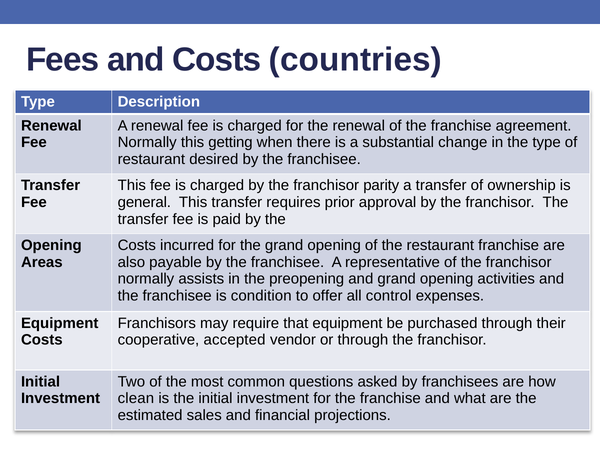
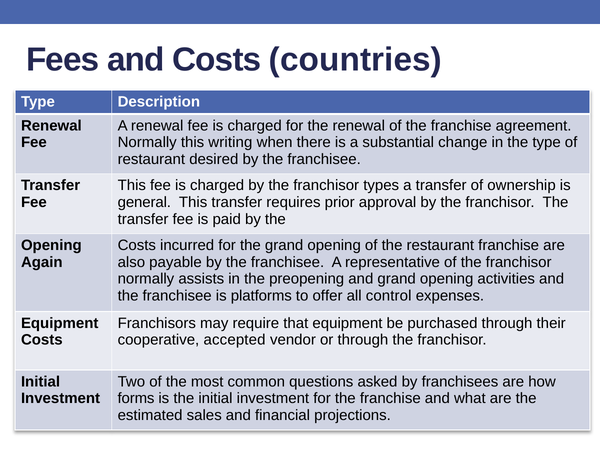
getting: getting -> writing (230, 142)
parity: parity -> types (381, 185)
Areas: Areas -> Again (42, 262)
condition: condition -> platforms (261, 296)
clean: clean -> forms (136, 398)
